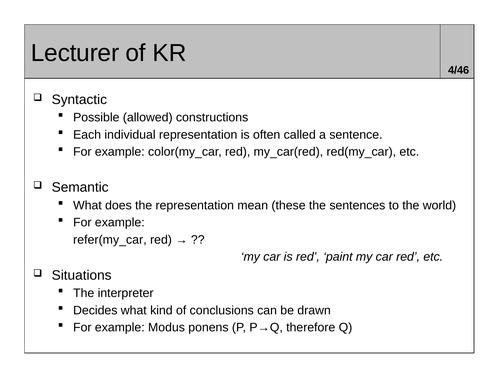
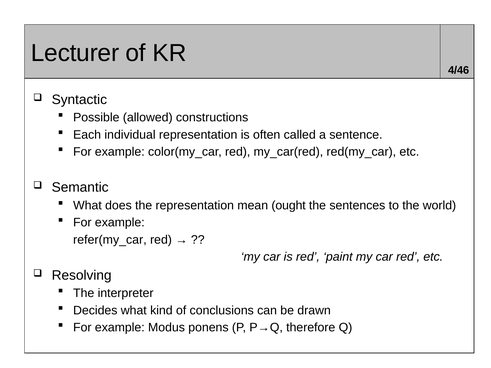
these: these -> ought (289, 205)
Situations: Situations -> Resolving (82, 275)
